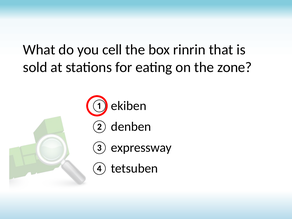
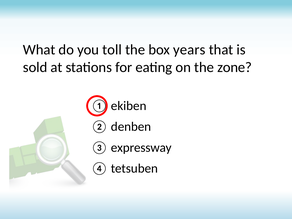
cell: cell -> toll (112, 50)
rinrin: rinrin -> years (189, 50)
